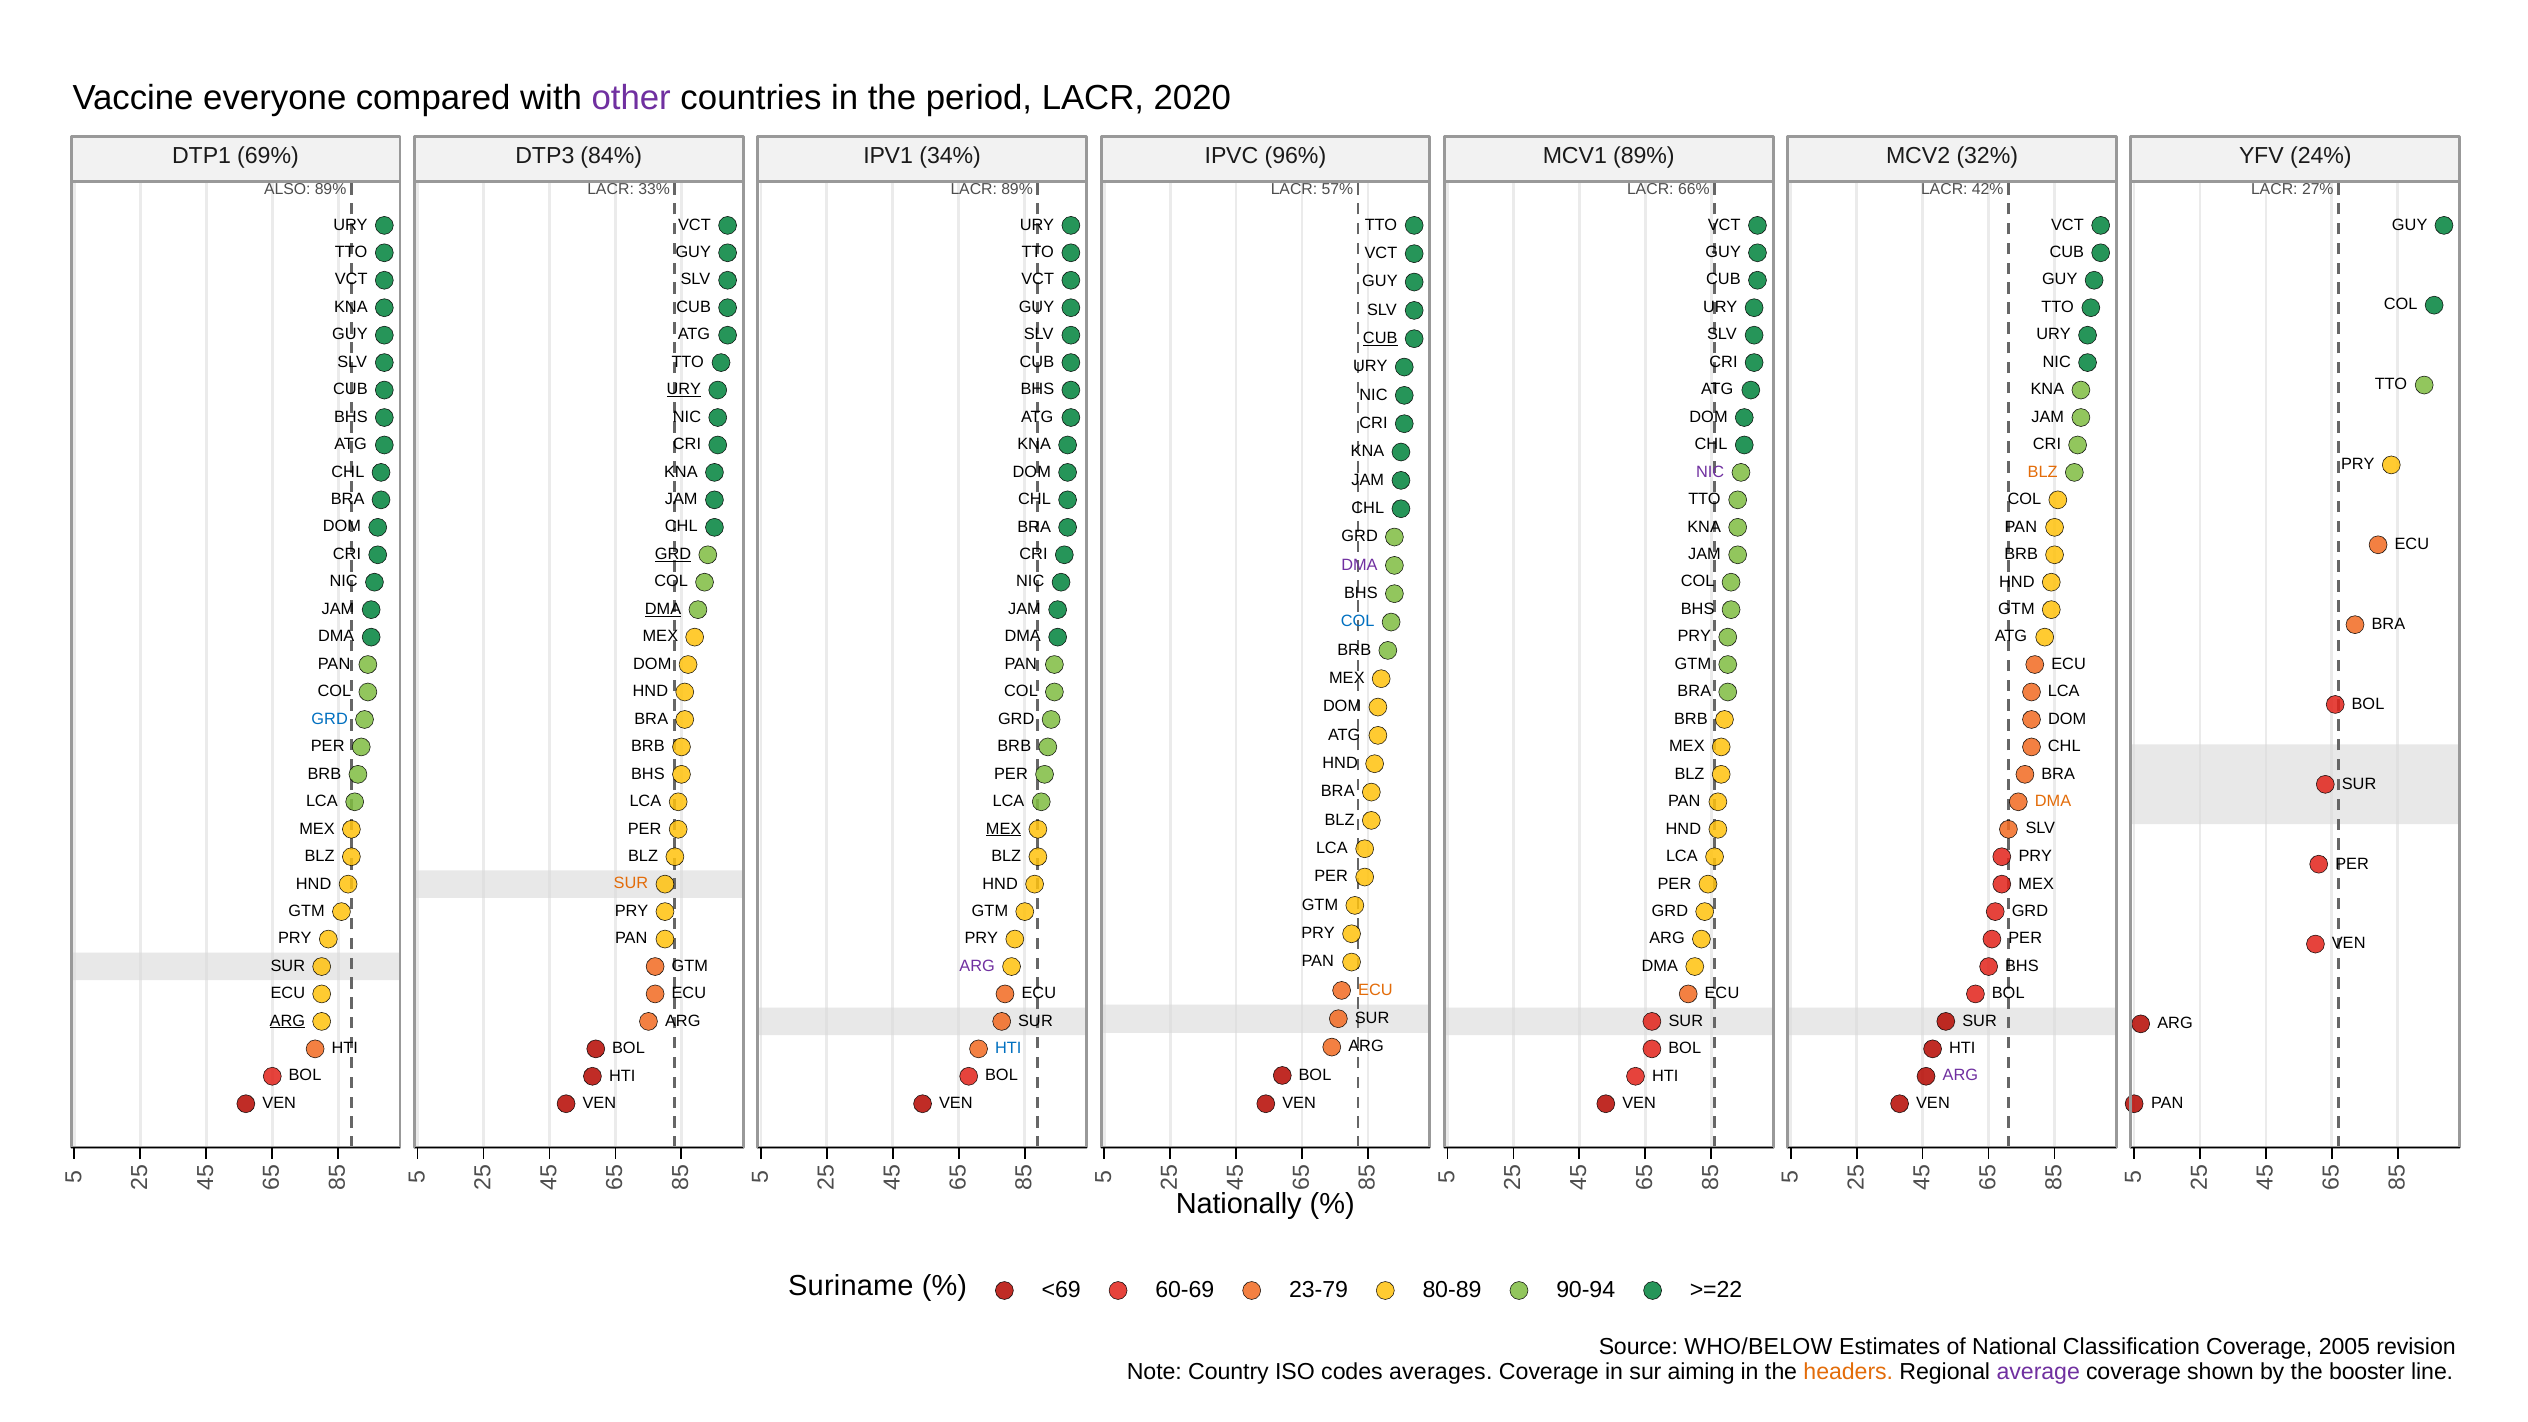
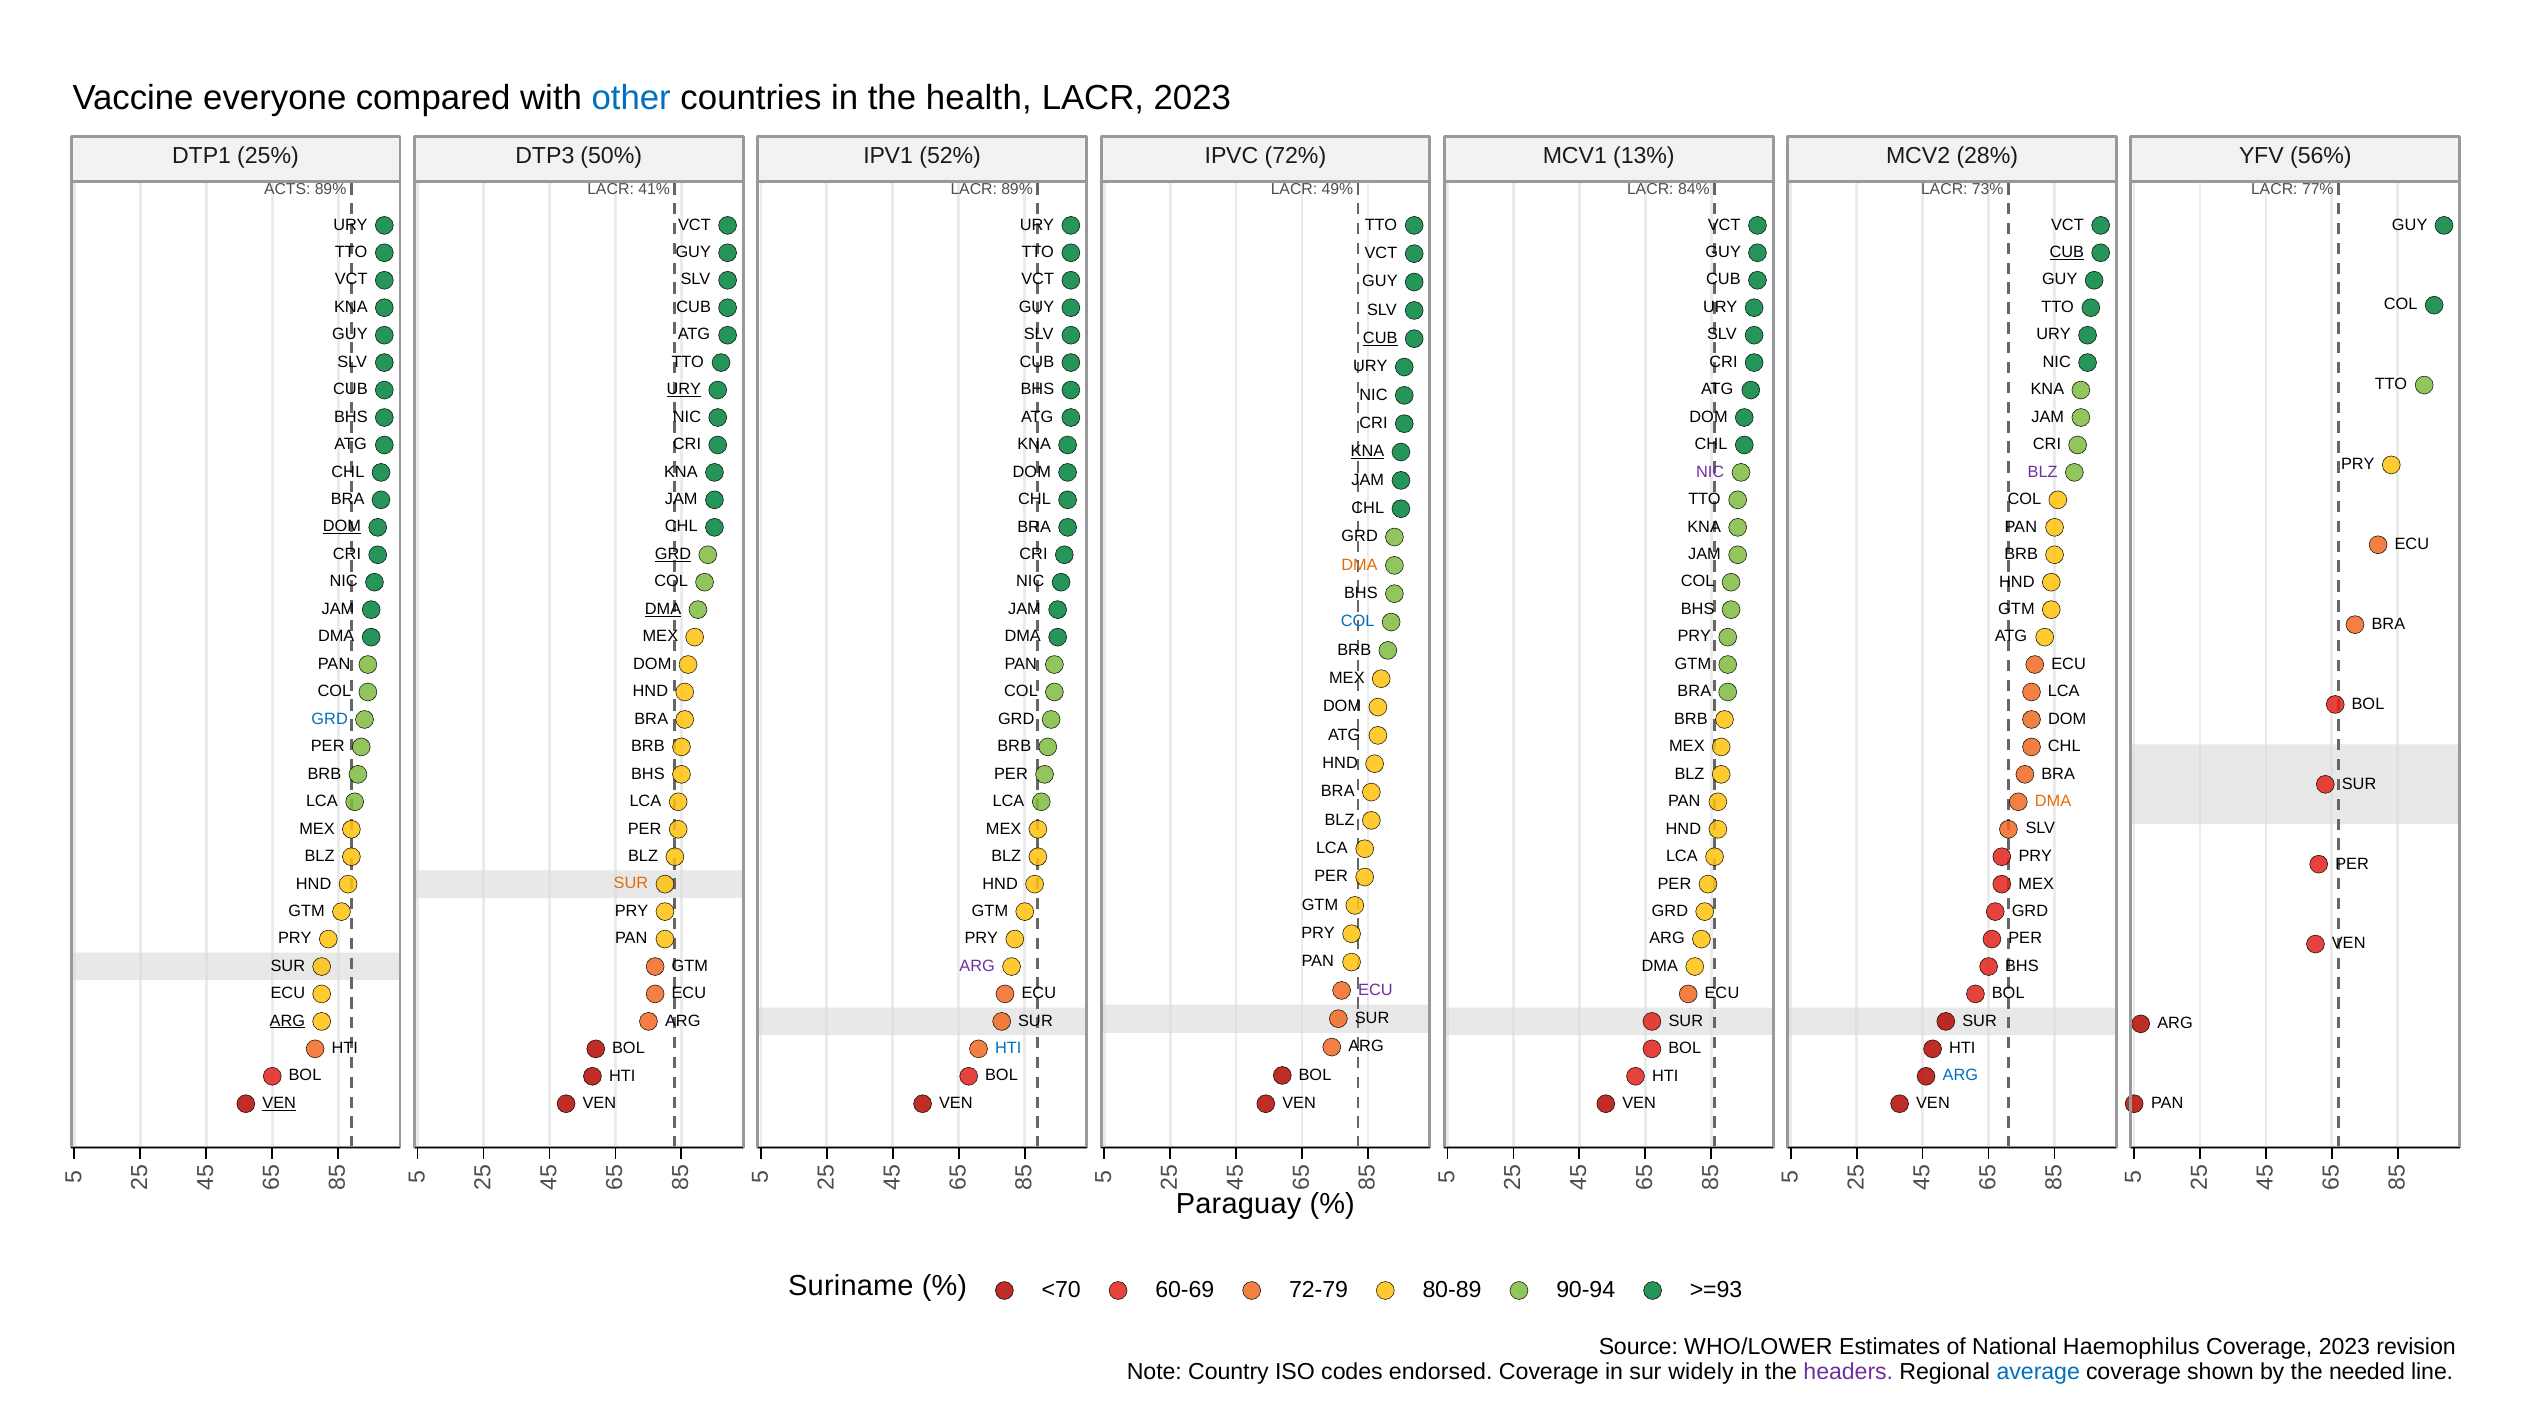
other colour: purple -> blue (631, 98)
period: period -> health (979, 98)
LACR 2020: 2020 -> 2023 (1192, 98)
69%: 69% -> 25% (268, 156)
84%: 84% -> 50% (611, 156)
34%: 34% -> 52% (950, 156)
96%: 96% -> 72% (1295, 156)
MCV1 89%: 89% -> 13% (1644, 156)
32%: 32% -> 28% (1987, 156)
24%: 24% -> 56% (2321, 156)
ALSO: ALSO -> ACTS (287, 190)
33%: 33% -> 41% (654, 190)
57%: 57% -> 49% (1337, 190)
66%: 66% -> 84% (1694, 190)
42%: 42% -> 73% (1988, 190)
27%: 27% -> 77% (2318, 190)
CUB underline: none -> present (2067, 252)
KNA underline: none -> present (1368, 452)
BLZ colour: orange -> purple (2043, 472)
DOM underline: none -> present (342, 527)
DMA colour: purple -> orange (1359, 565)
MEX underline: present -> none (1004, 829)
ECU colour: orange -> purple (1375, 990)
ARG colour: purple -> blue (1960, 1076)
VEN underline: none -> present (279, 1103)
Nationally: Nationally -> Paraguay (1239, 1204)
<69: <69 -> <70 (1061, 1290)
23-79: 23-79 -> 72-79 (1319, 1290)
>=22: >=22 -> >=93 (1716, 1290)
WHO/BELOW: WHO/BELOW -> WHO/LOWER (1758, 1347)
Classification: Classification -> Haemophilus (2131, 1347)
Coverage 2005: 2005 -> 2023 (2344, 1347)
averages: averages -> endorsed (1441, 1372)
aiming: aiming -> widely (1701, 1372)
headers colour: orange -> purple (1848, 1372)
average colour: purple -> blue (2038, 1372)
booster: booster -> needed (2367, 1372)
